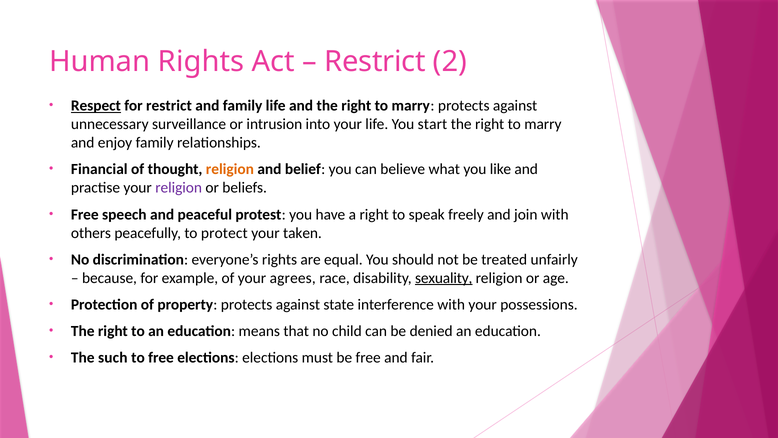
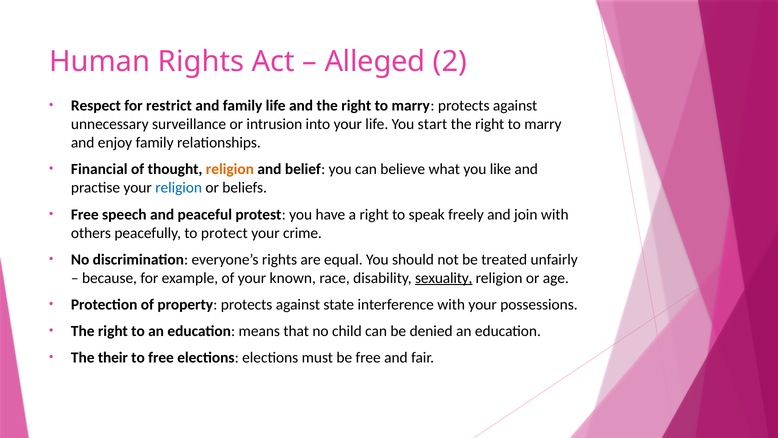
Restrict: Restrict -> Alleged (375, 61)
Respect underline: present -> none (96, 106)
religion colour: purple -> blue (179, 188)
taken: taken -> crime (302, 233)
agrees: agrees -> known (293, 278)
such: such -> their (113, 358)
